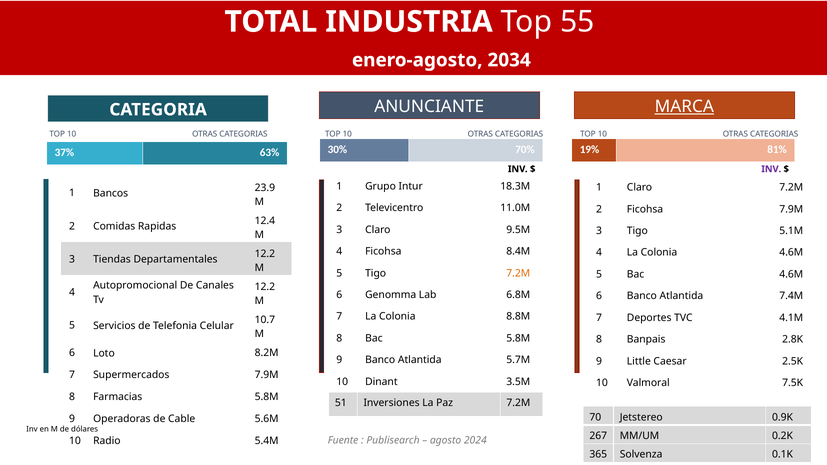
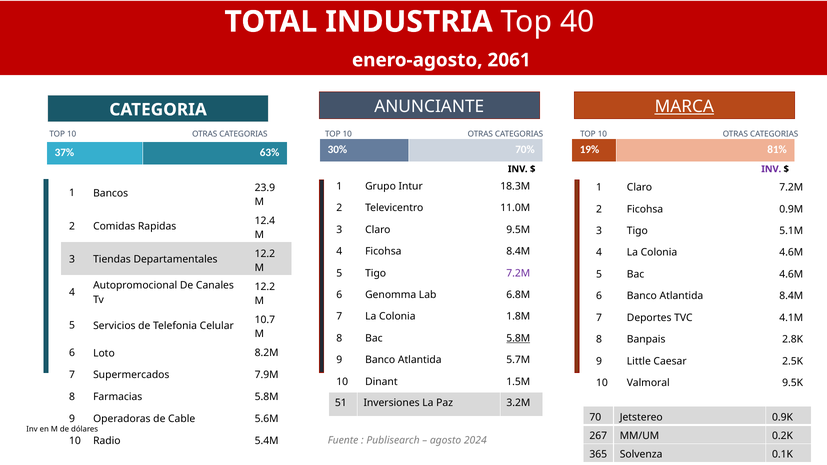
55: 55 -> 40 (577, 22)
2034: 2034 -> 2061 (509, 60)
Ficohsa 7.9M: 7.9M -> 0.9M (791, 209)
7.2M colour: orange -> purple (518, 273)
Atlantida 7.4M: 7.4M -> 8.4M (791, 296)
8.8M: 8.8M -> 1.8M (518, 317)
5.8M underline: none -> present (518, 338)
3.5M: 3.5M -> 1.5M (518, 382)
7.5K: 7.5K -> 9.5K (793, 383)
Paz 7.2M: 7.2M -> 3.2M (518, 403)
